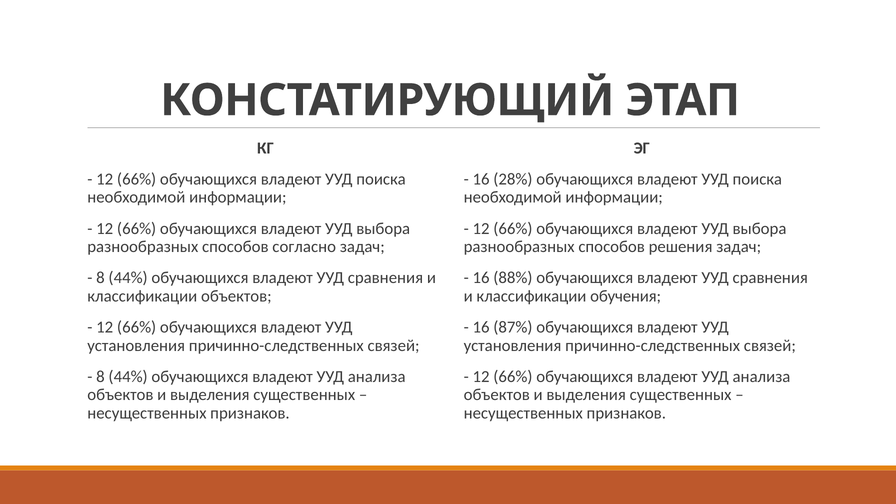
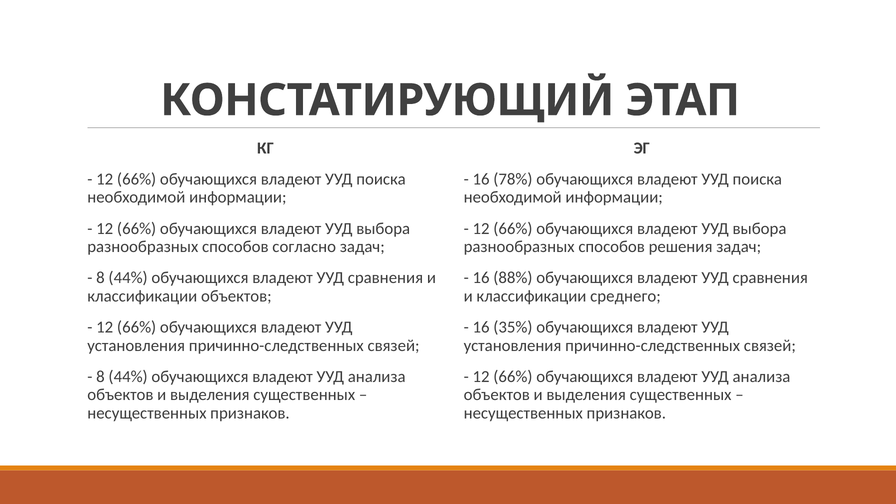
28%: 28% -> 78% (513, 179)
обучения: обучения -> среднего (625, 296)
87%: 87% -> 35% (513, 327)
